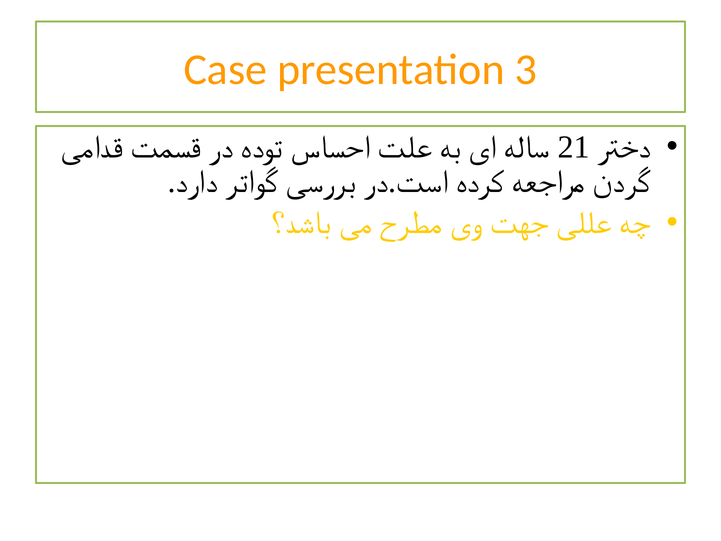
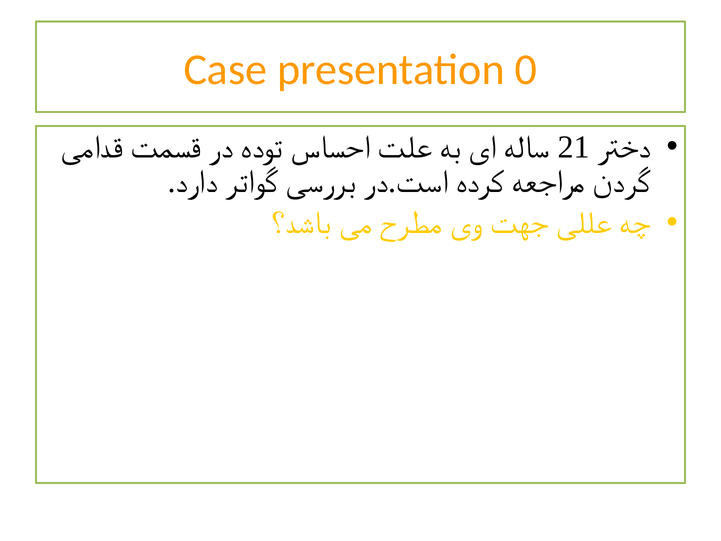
3: 3 -> 0 (526, 70)
